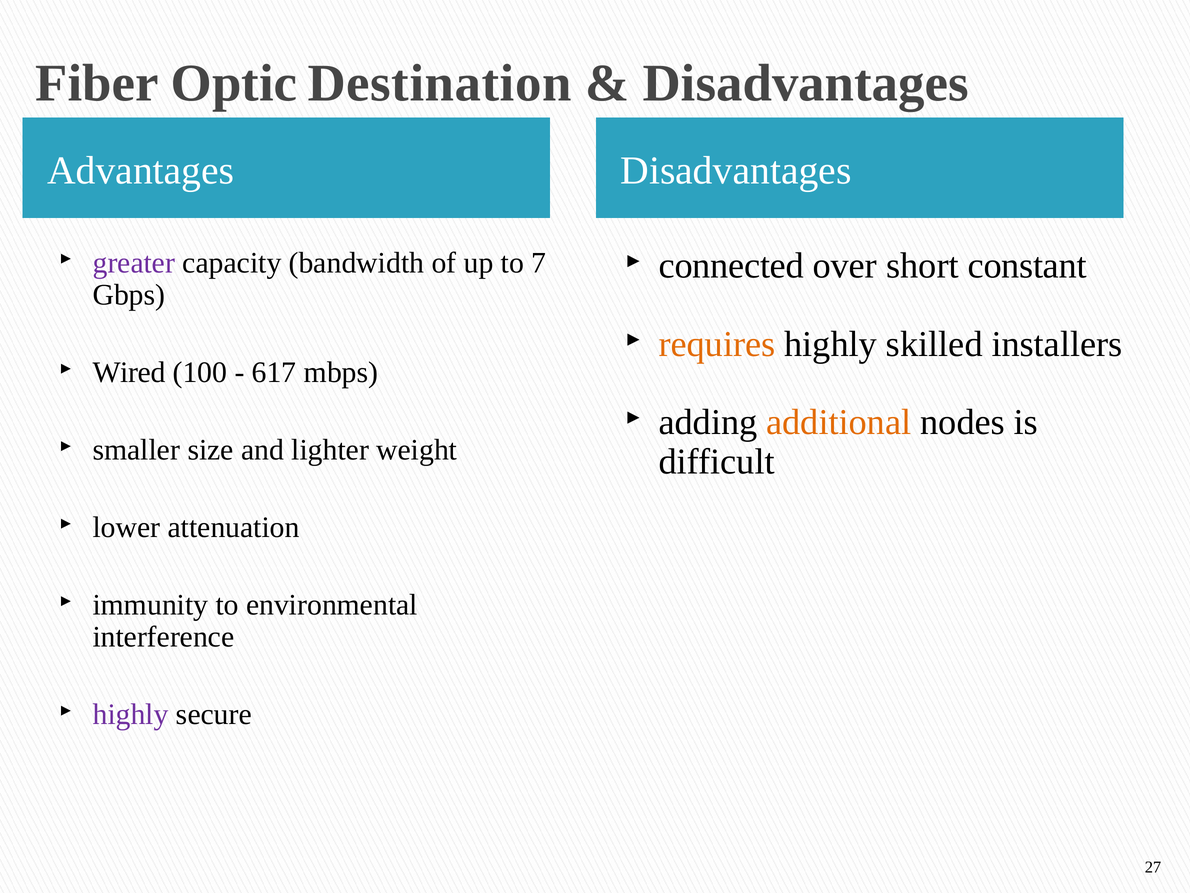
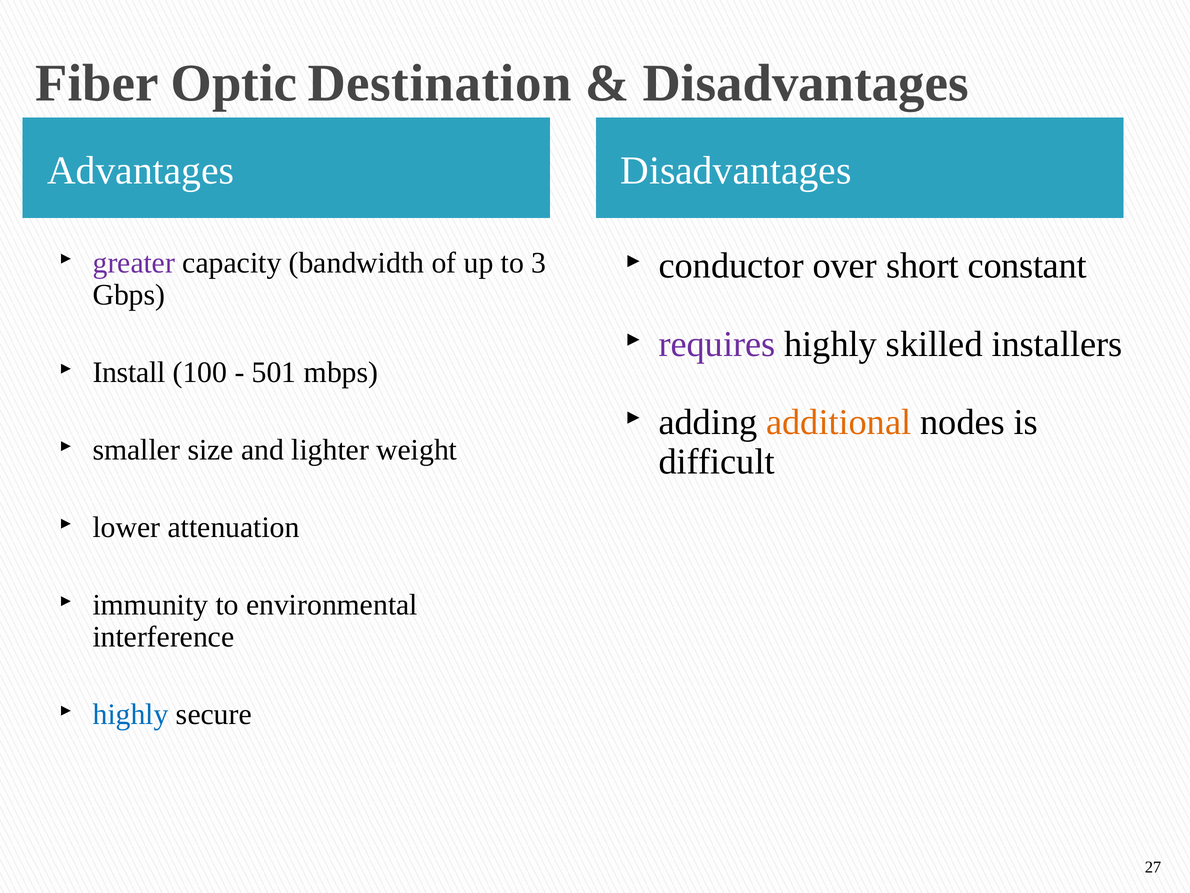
7: 7 -> 3 (539, 263)
connected: connected -> conductor (731, 265)
requires colour: orange -> purple (717, 344)
Wired: Wired -> Install (129, 372)
617: 617 -> 501 (274, 372)
highly colour: purple -> blue (131, 714)
